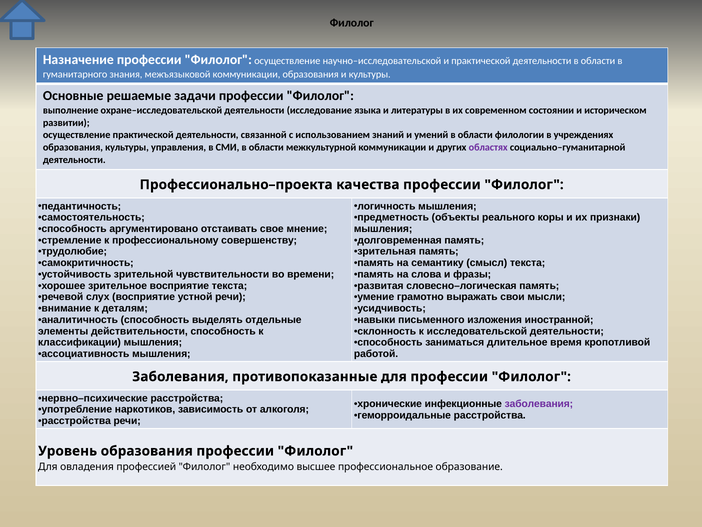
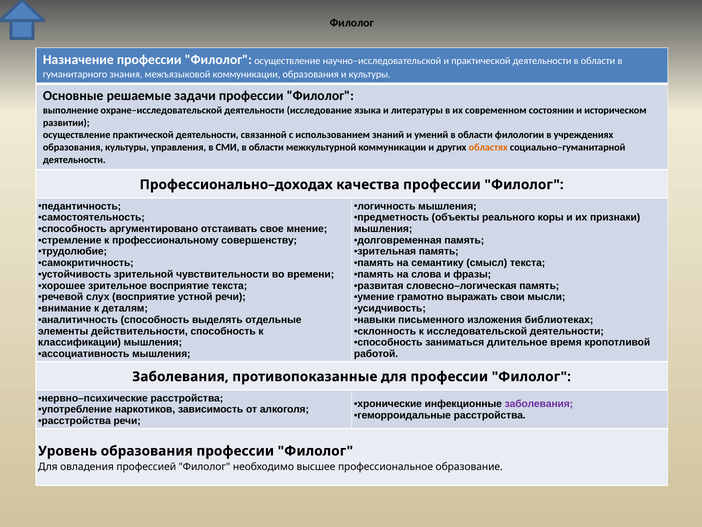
областях colour: purple -> orange (488, 147)
Профессионально–проекта: Профессионально–проекта -> Профессионально–доходах (236, 184)
иностранной: иностранной -> библиотеках (559, 320)
